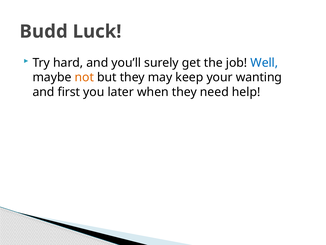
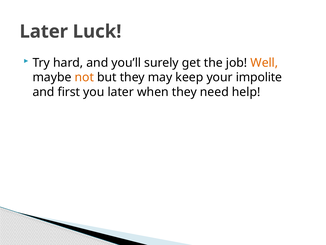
Budd: Budd -> Later (44, 31)
Well colour: blue -> orange (264, 63)
wanting: wanting -> impolite (259, 77)
